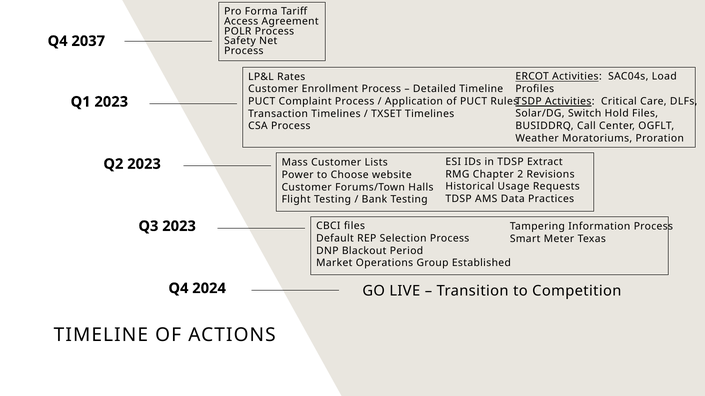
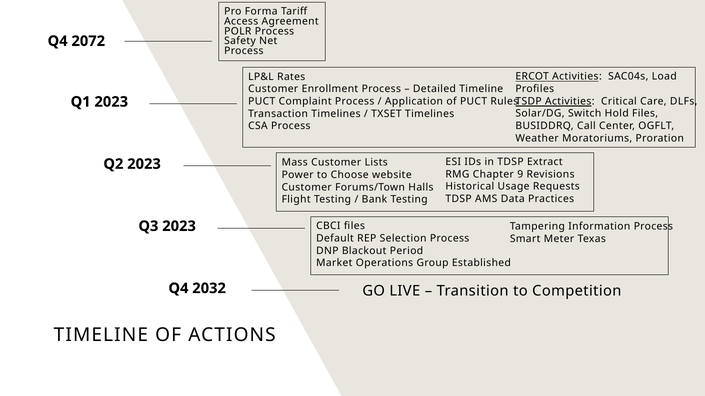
2037: 2037 -> 2072 (88, 41)
2: 2 -> 9 (520, 175)
2024: 2024 -> 2032 (209, 289)
